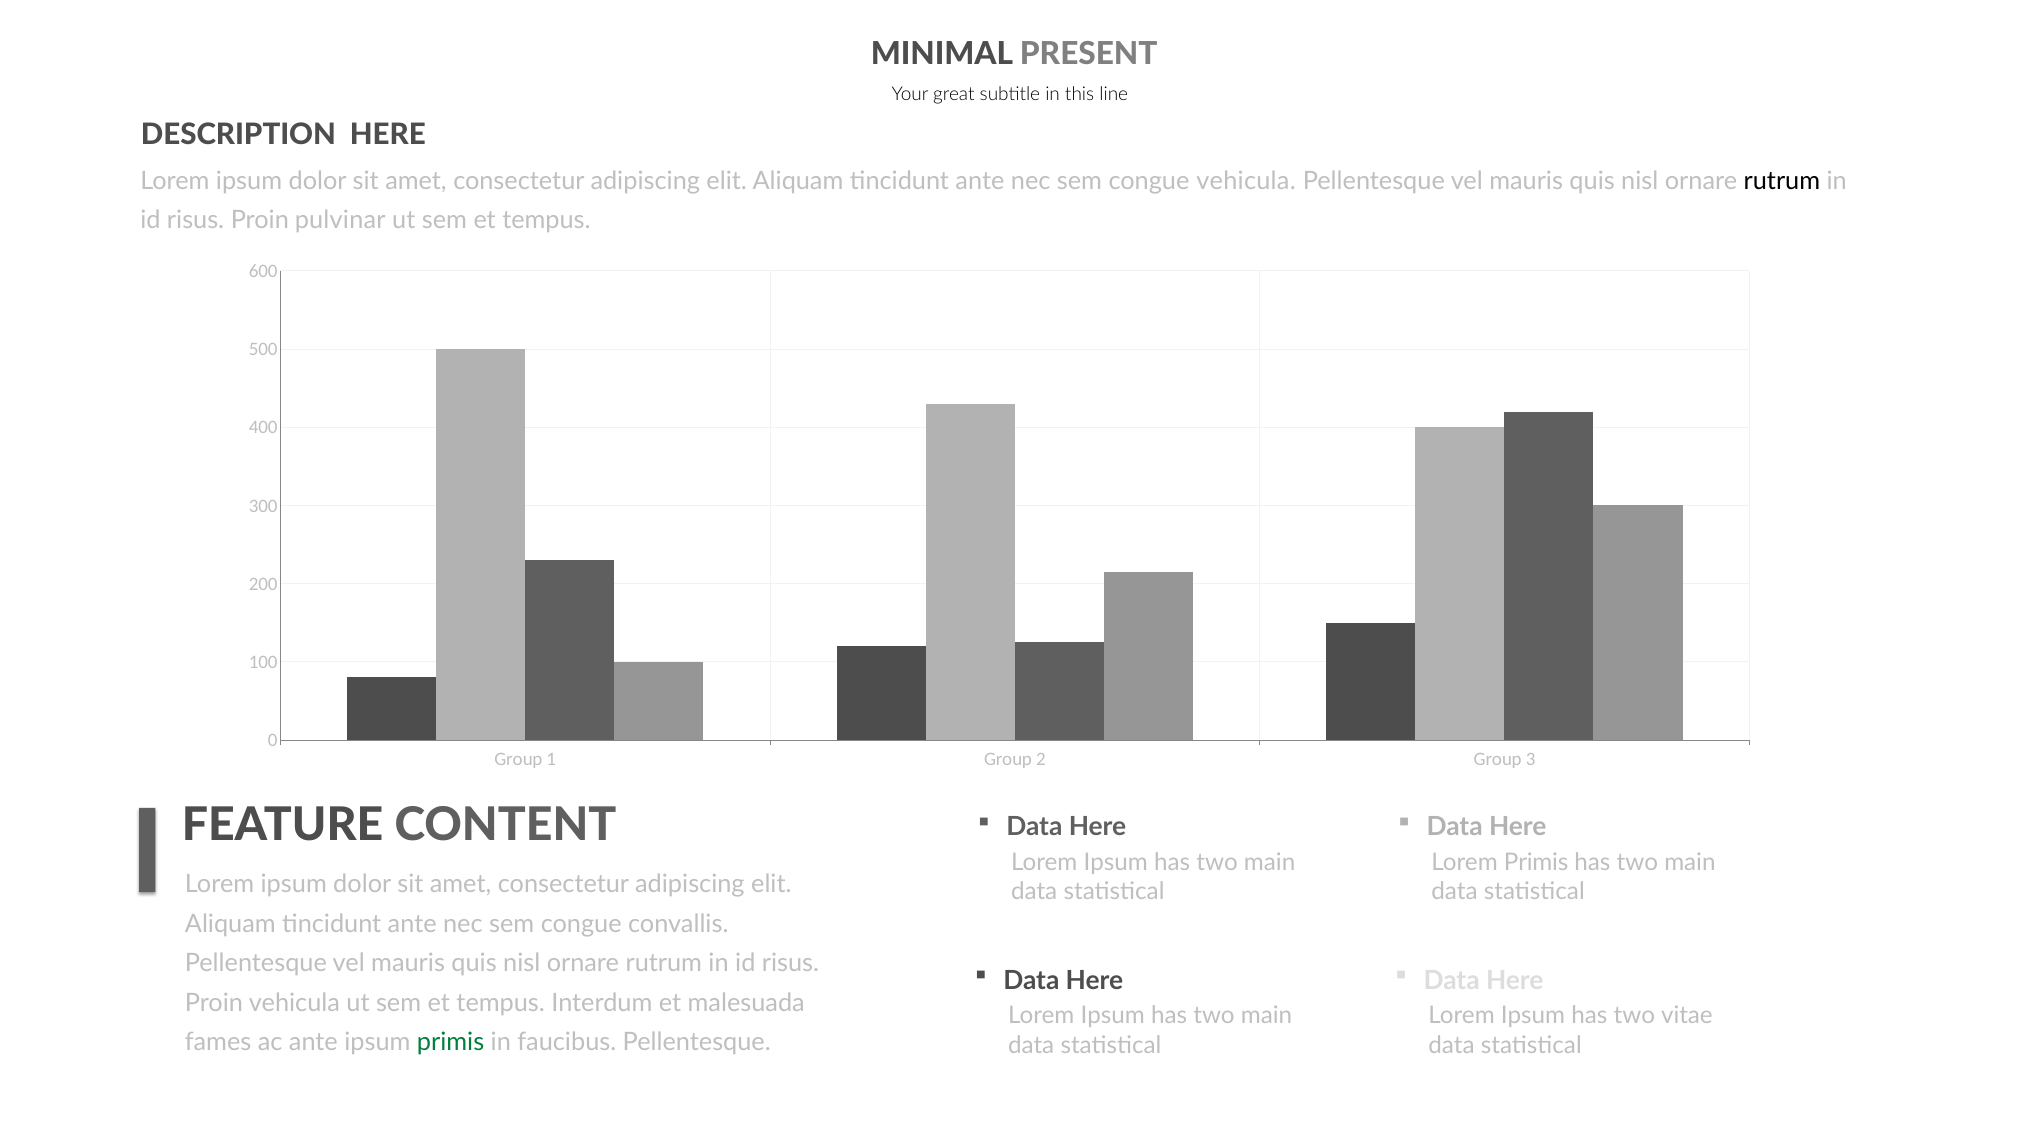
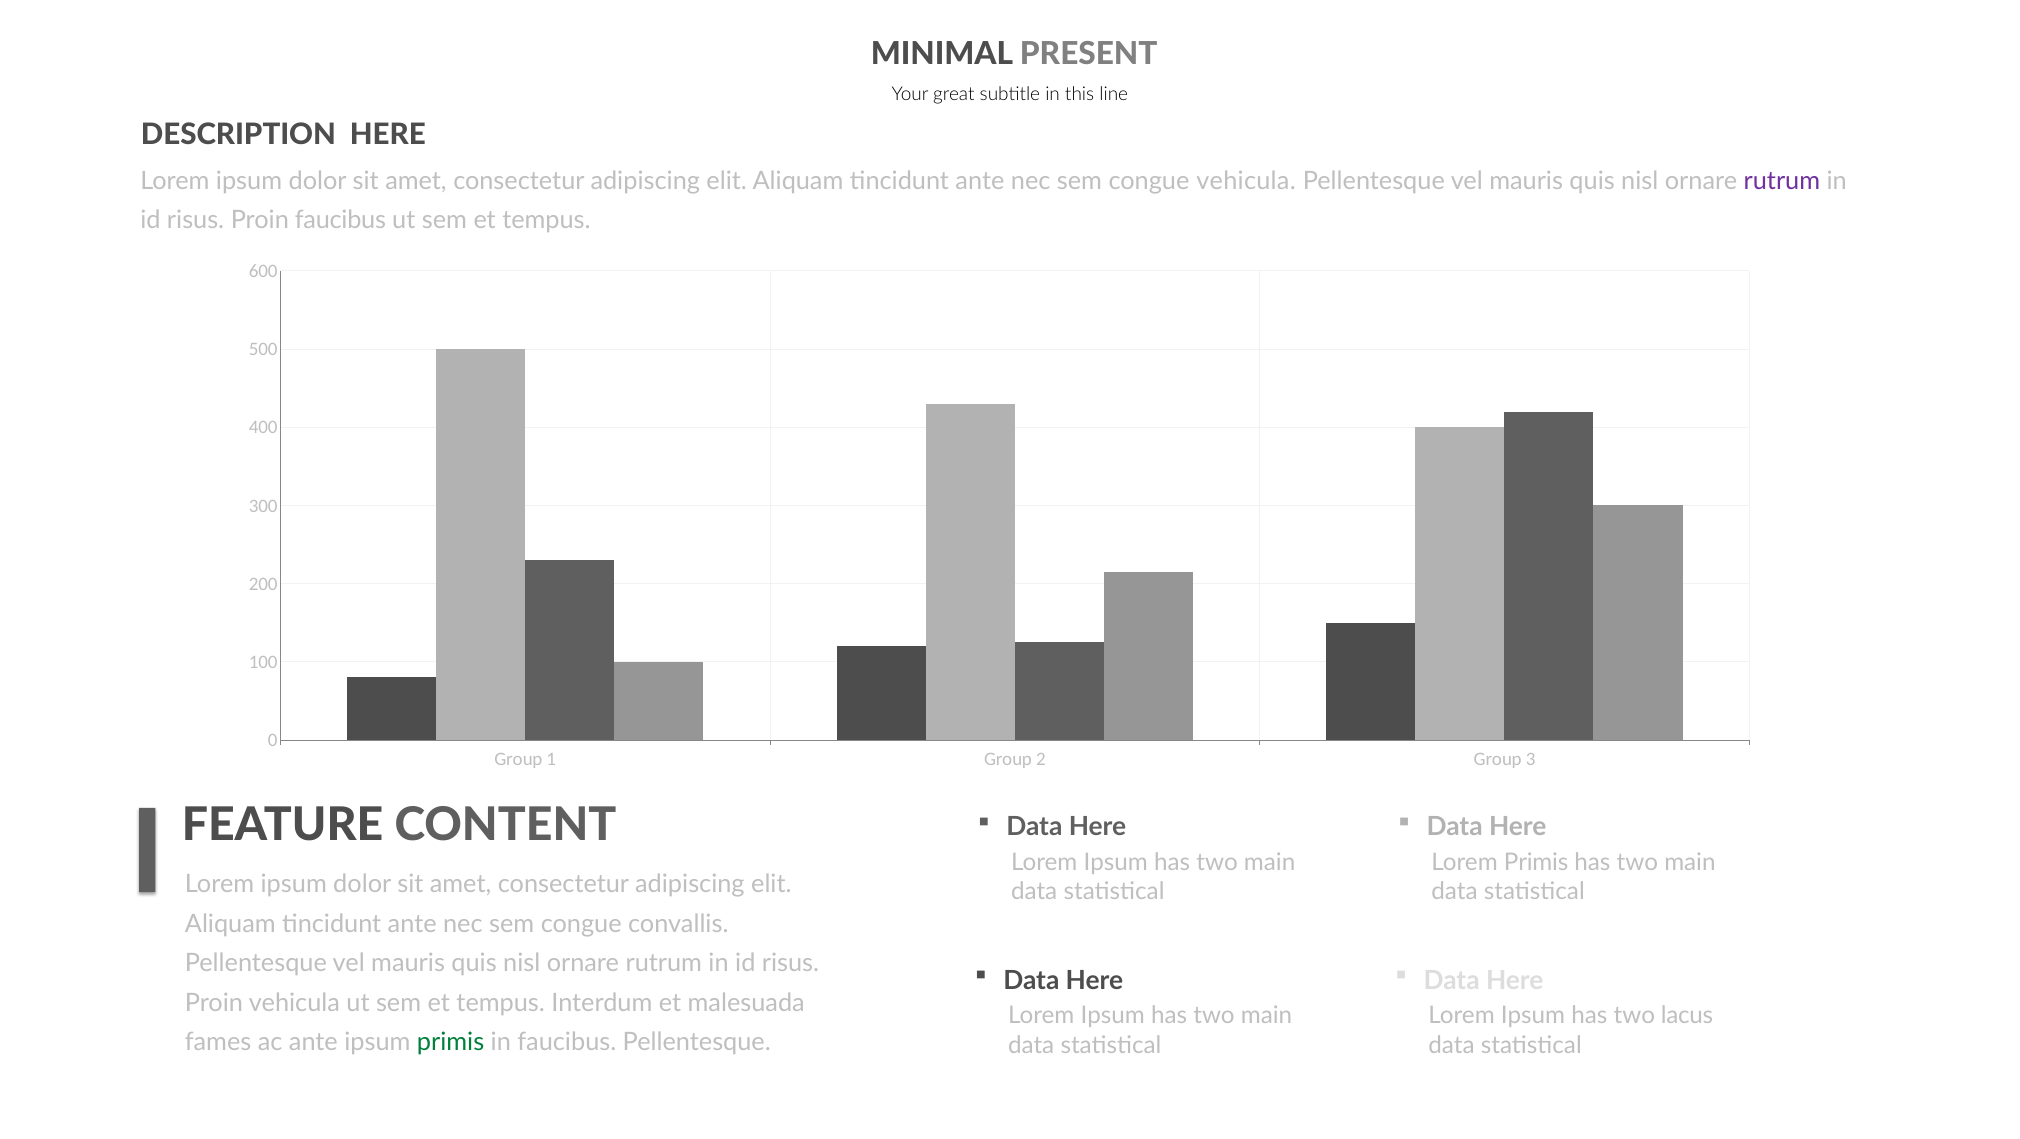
rutrum colour: black -> purple (1782, 181)
Proin pulvinar: pulvinar -> faucibus (340, 220)
vitae: vitae -> lacus (1687, 1016)
